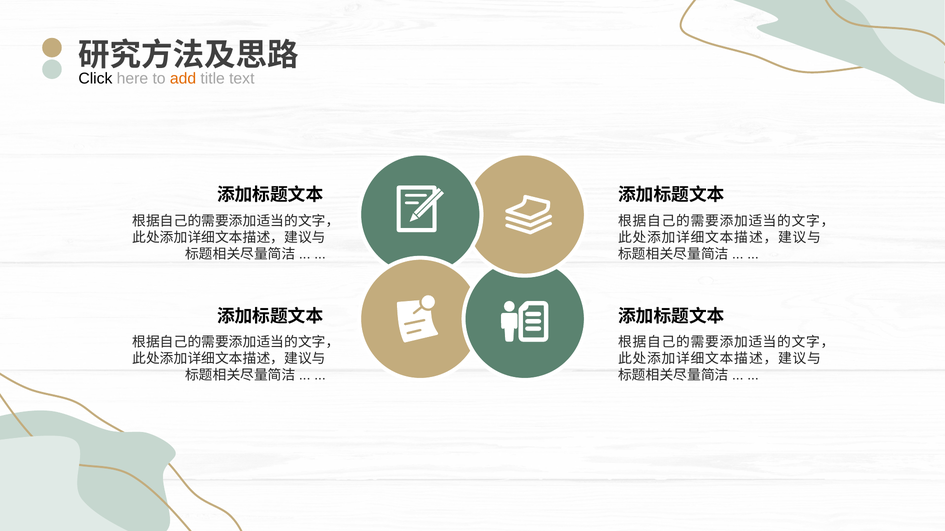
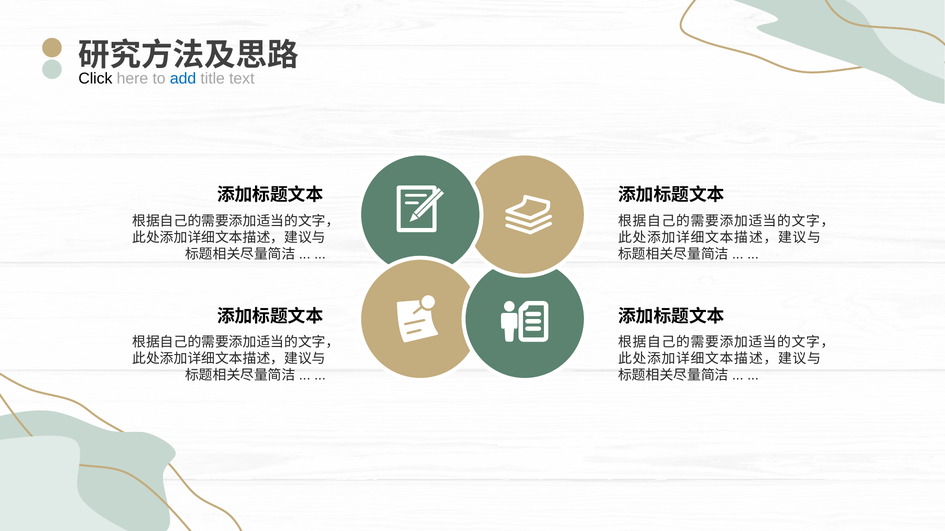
add colour: orange -> blue (183, 79)
